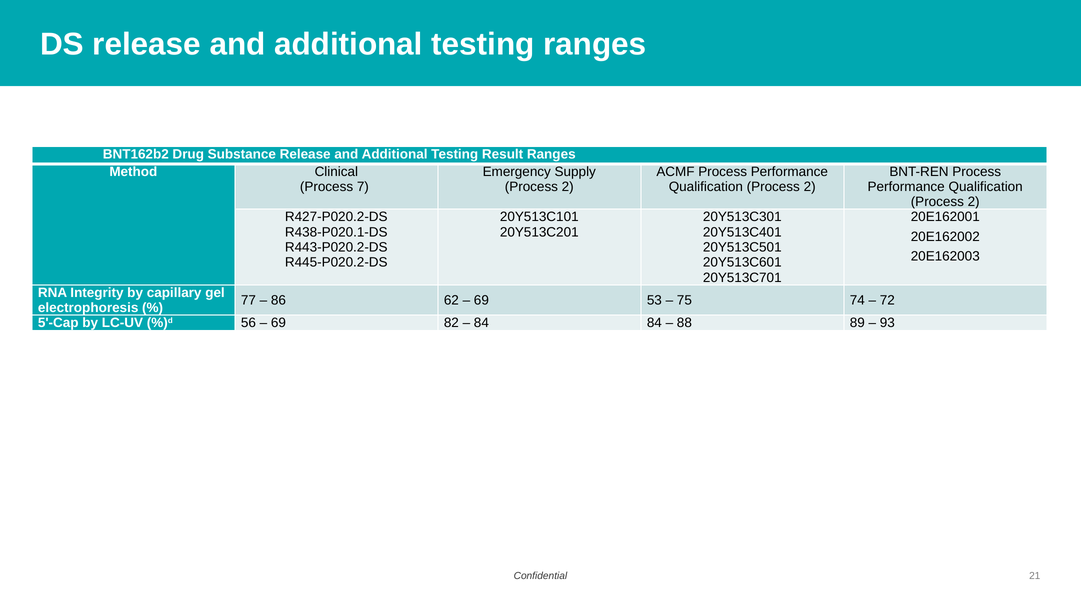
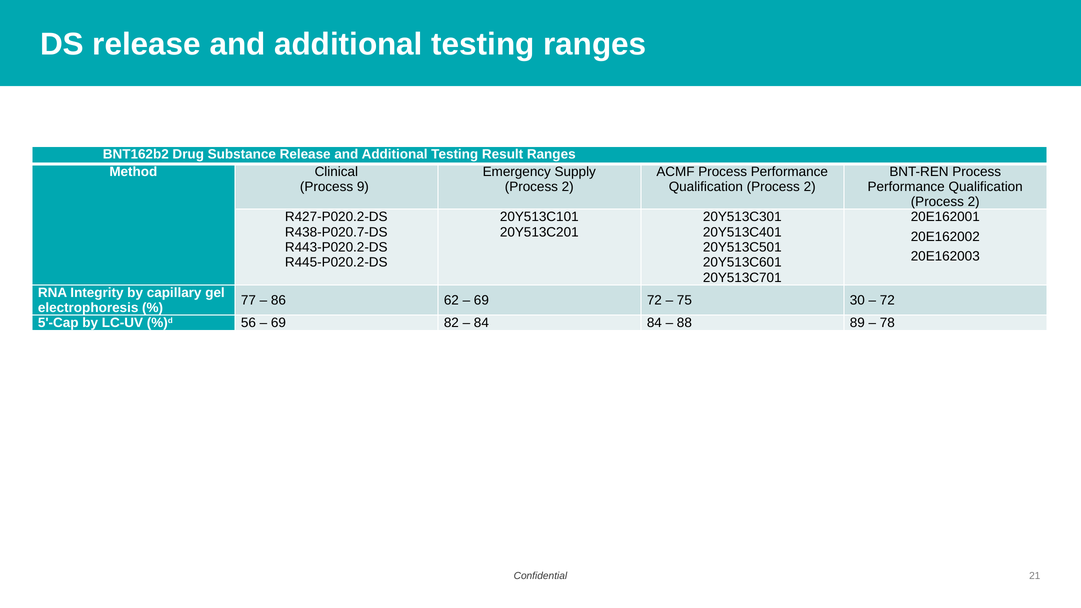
7: 7 -> 9 (363, 187)
R438-P020.1-DS: R438-P020.1-DS -> R438-P020.7-DS (336, 232)
69 53: 53 -> 72 (654, 300)
74: 74 -> 30 (857, 300)
93: 93 -> 78 (887, 323)
